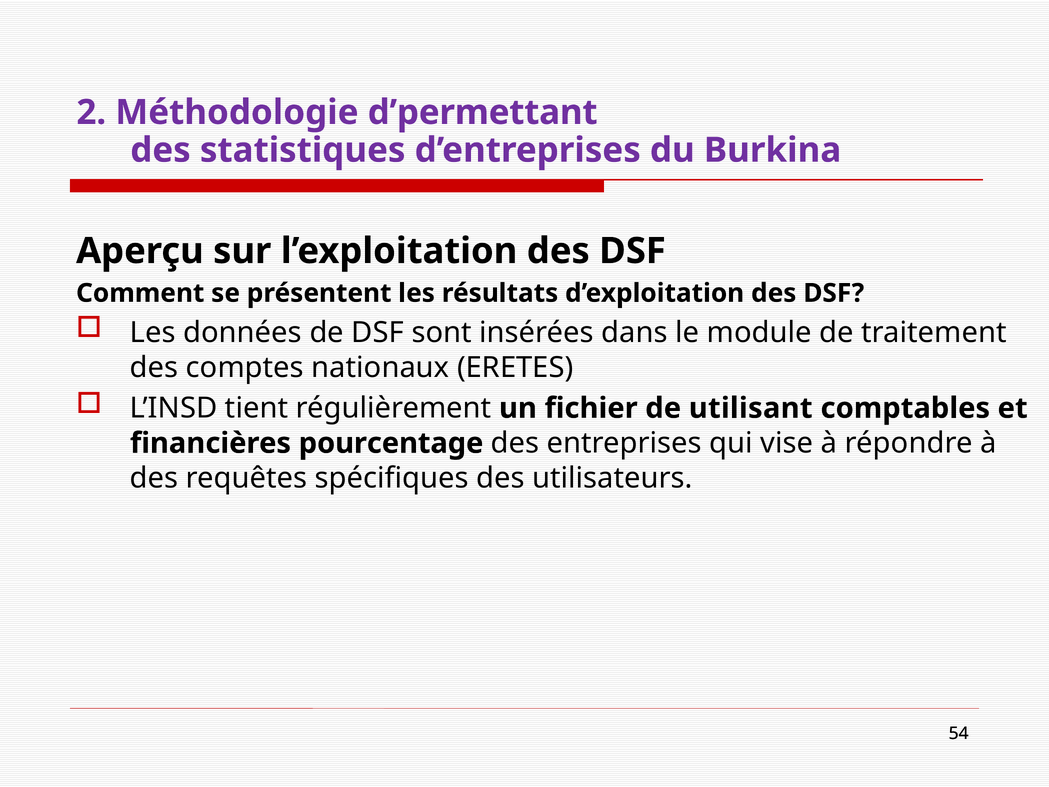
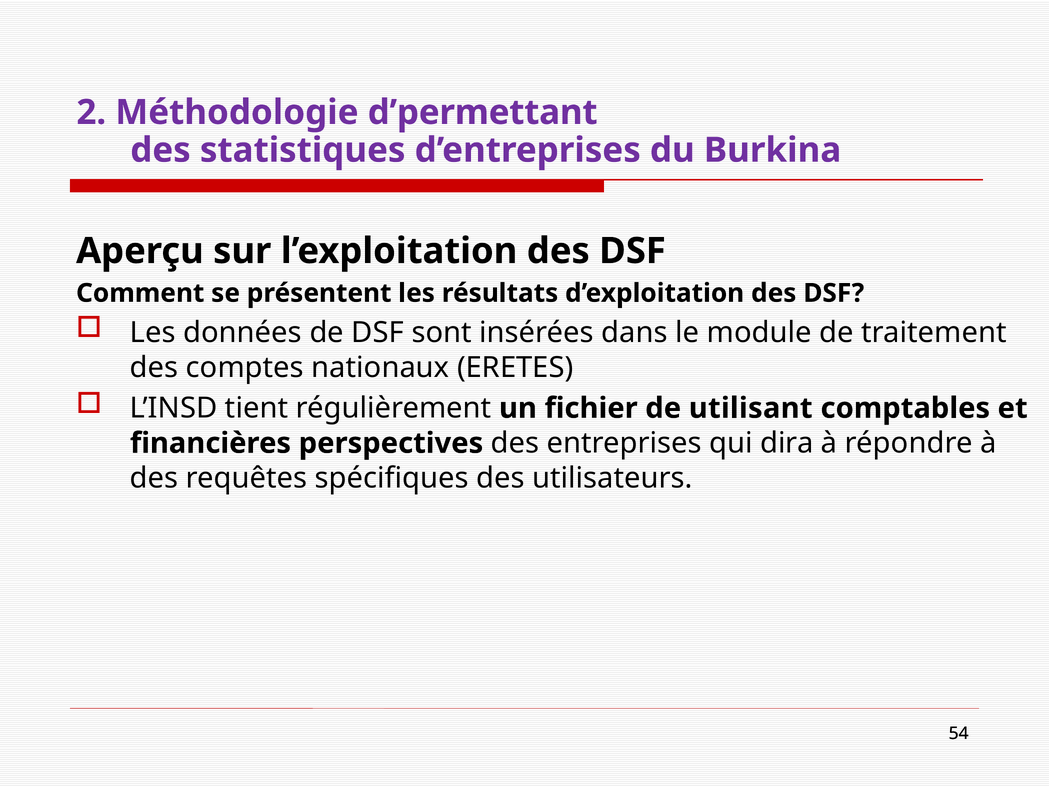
pourcentage: pourcentage -> perspectives (391, 443)
vise: vise -> dira (787, 443)
